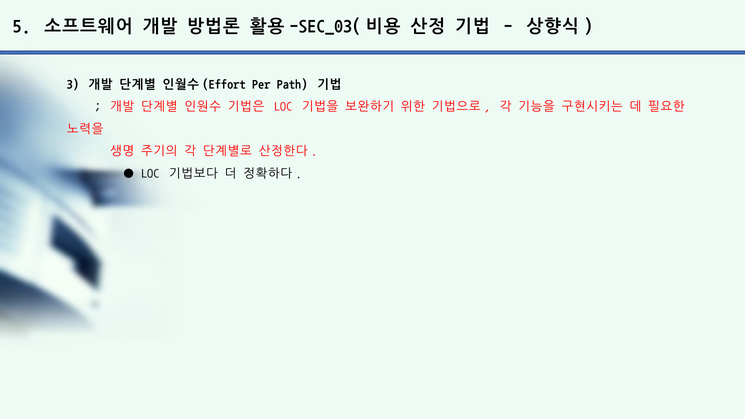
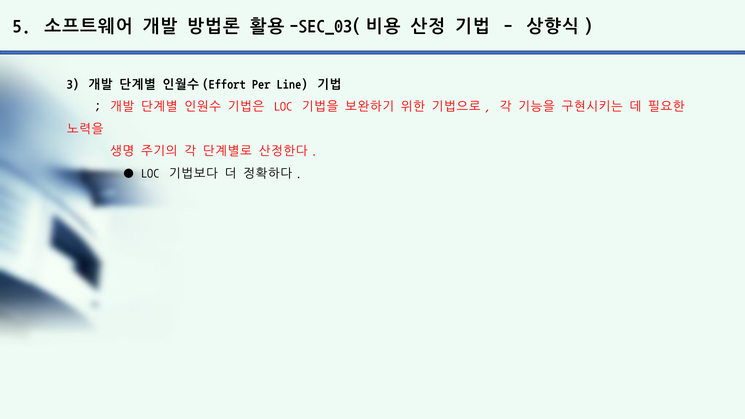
Path: Path -> Line (292, 84)
